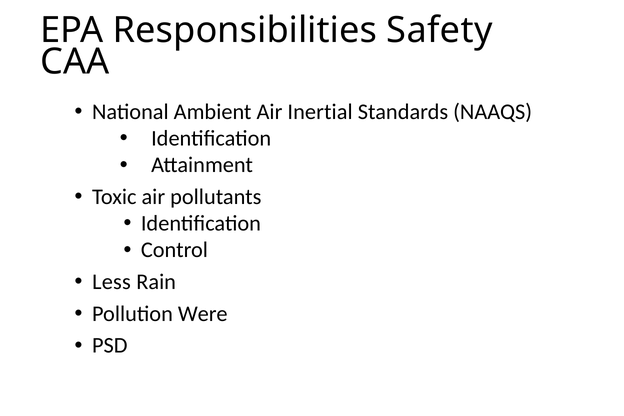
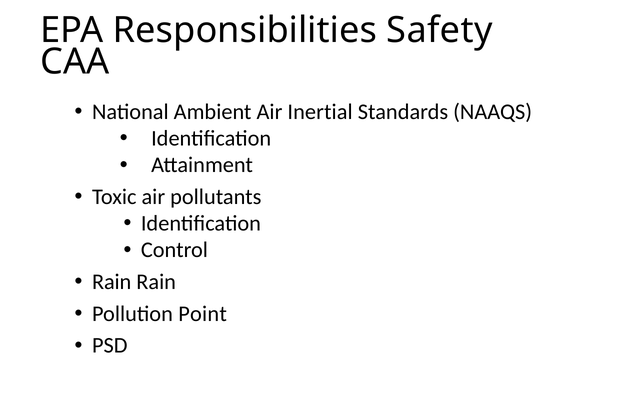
Less: Less -> Rain (112, 282)
Were: Were -> Point (203, 314)
